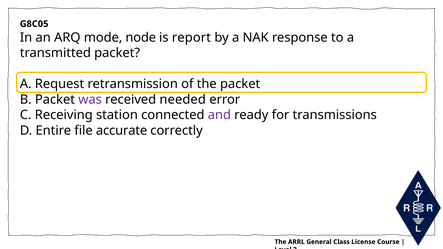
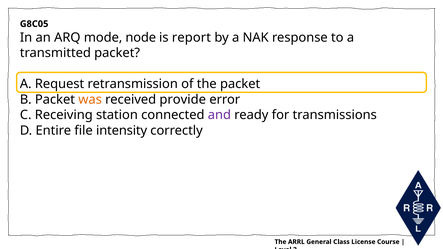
was colour: purple -> orange (90, 100)
needed: needed -> provide (183, 100)
accurate: accurate -> intensity (122, 131)
